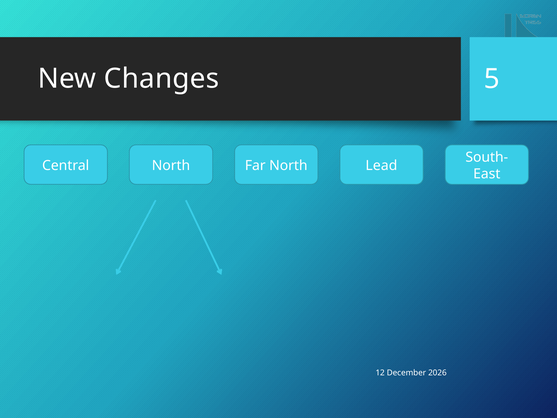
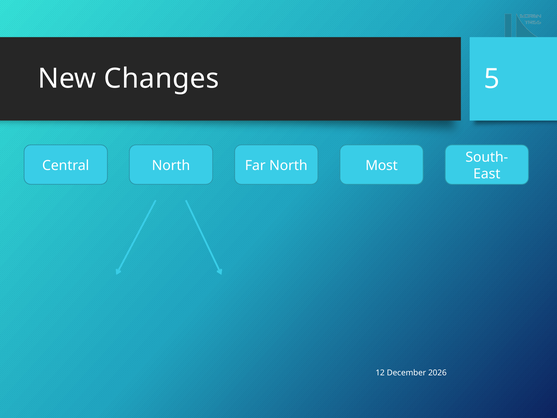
Lead: Lead -> Most (382, 165)
